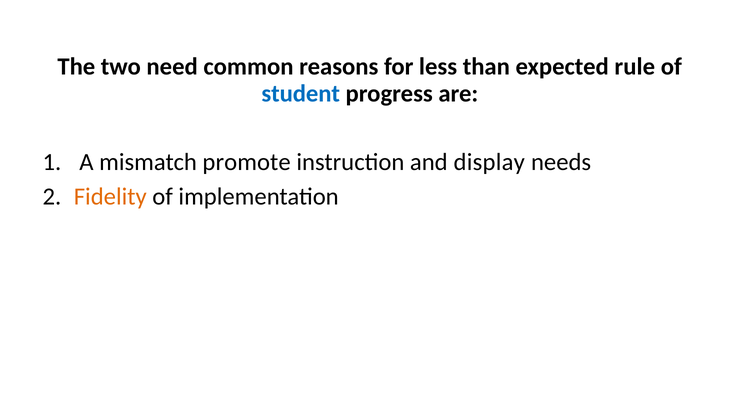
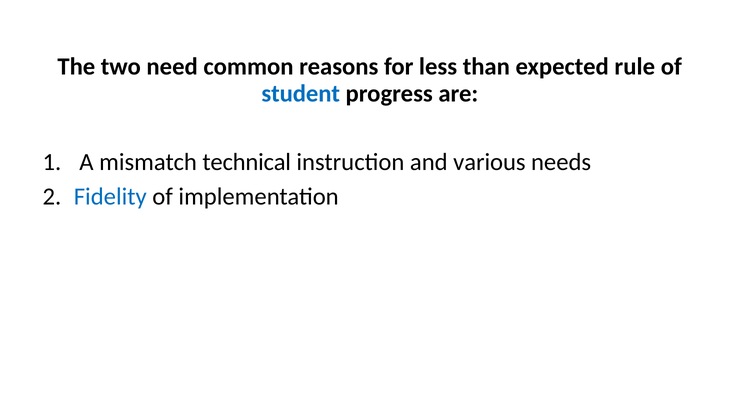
promote: promote -> technical (247, 162)
display: display -> various (489, 162)
Fidelity colour: orange -> blue (110, 197)
